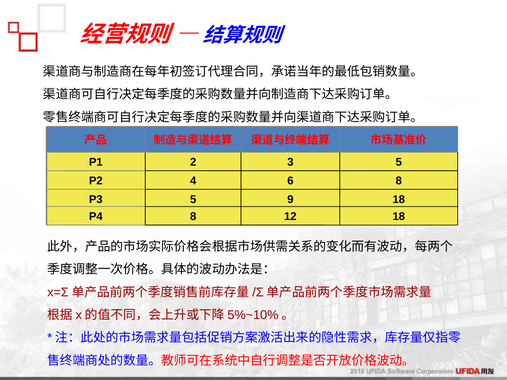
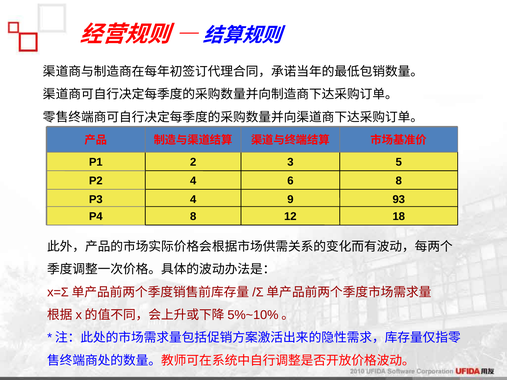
P3 5: 5 -> 4 (193, 199)
9 18: 18 -> 93 (399, 199)
